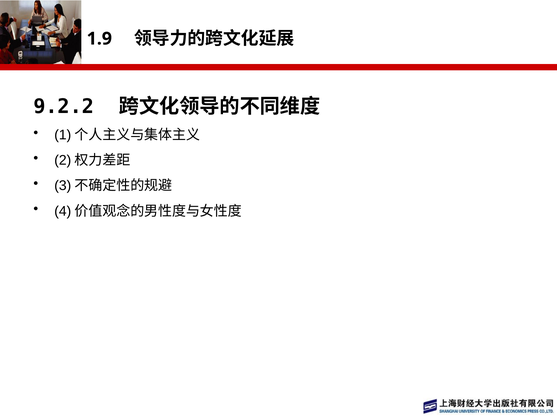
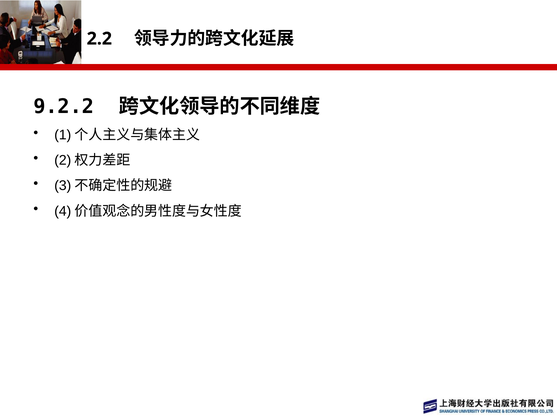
1.9: 1.9 -> 2.2 (99, 39)
